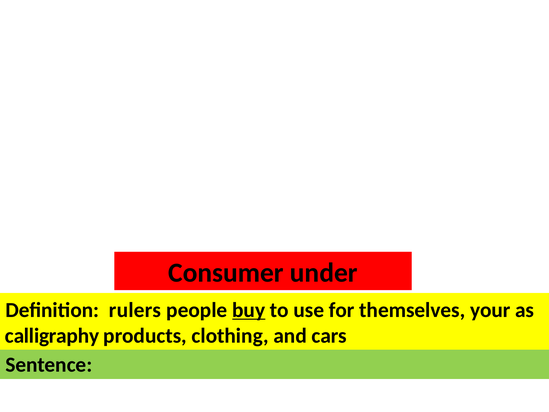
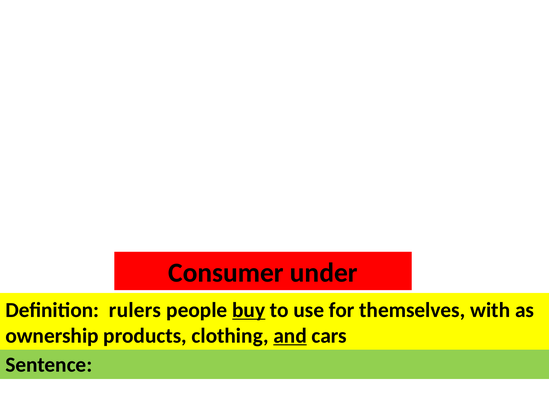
your: your -> with (490, 310)
calligraphy: calligraphy -> ownership (52, 335)
and underline: none -> present (290, 335)
